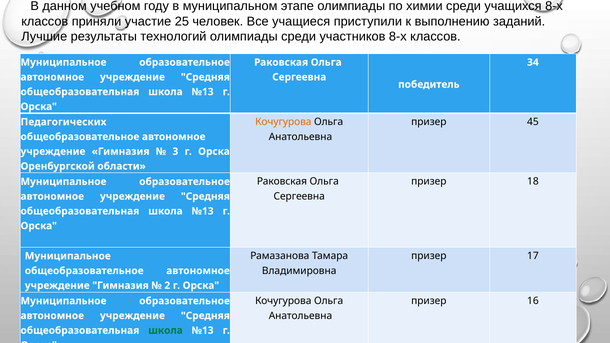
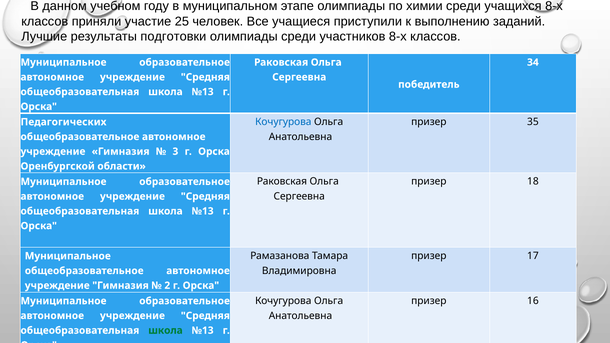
технологий: технологий -> подготовки (173, 37)
Кочугурова colour: orange -> blue (283, 122)
45: 45 -> 35 (533, 122)
